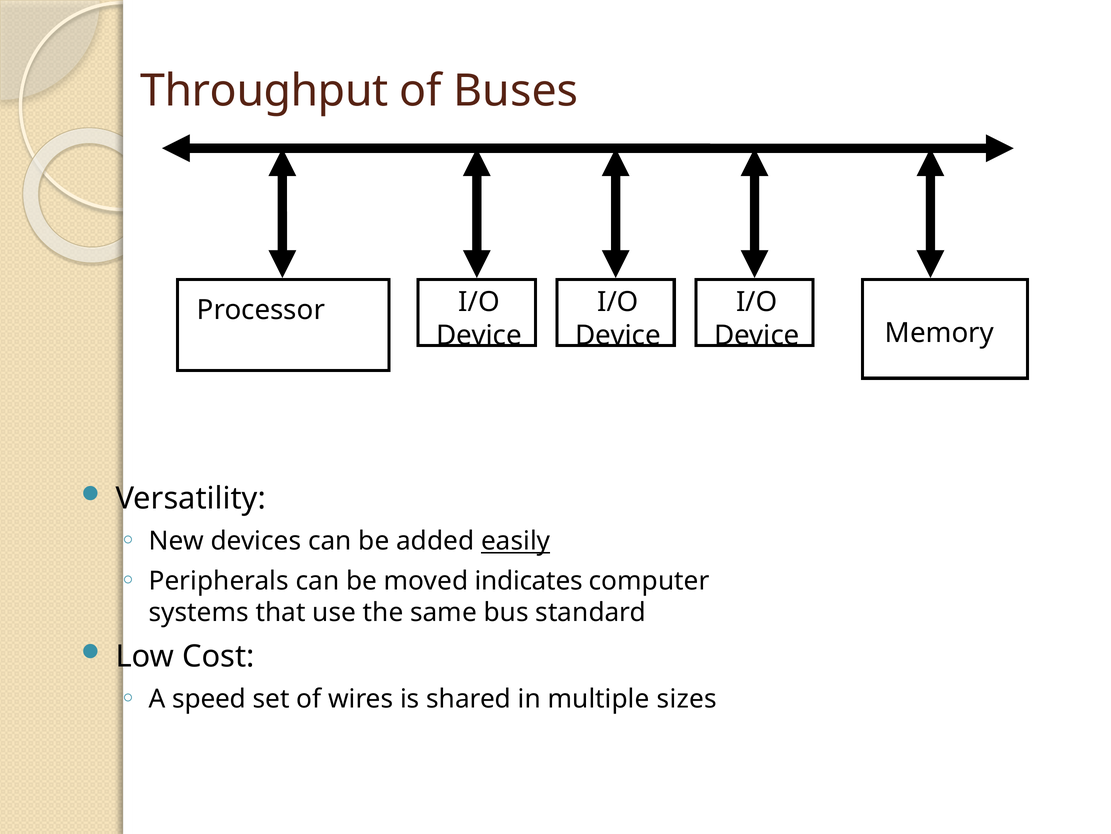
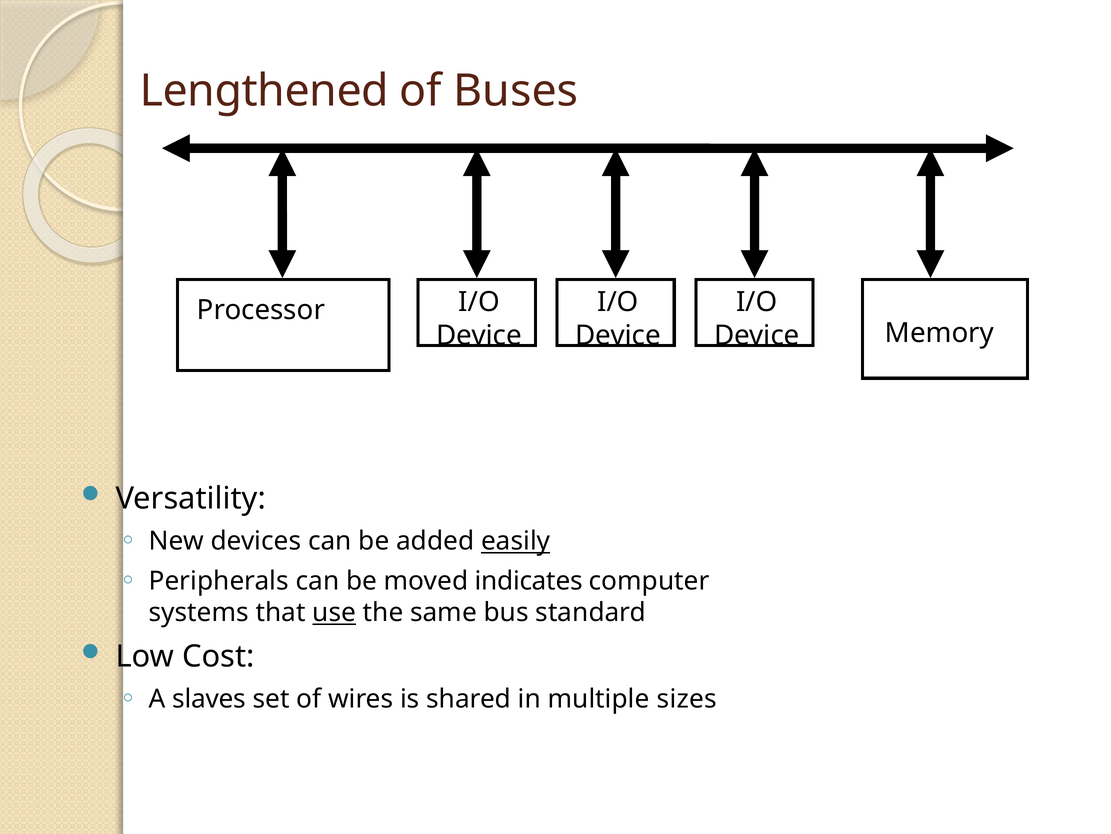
Throughput: Throughput -> Lengthened (264, 91)
use underline: none -> present (334, 612)
speed: speed -> slaves (209, 699)
